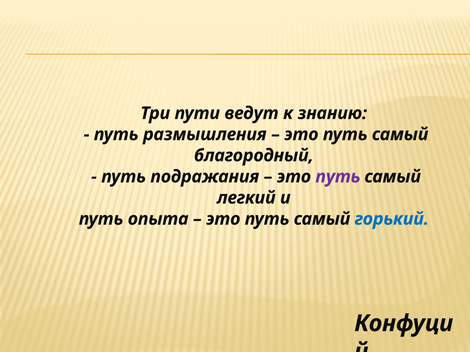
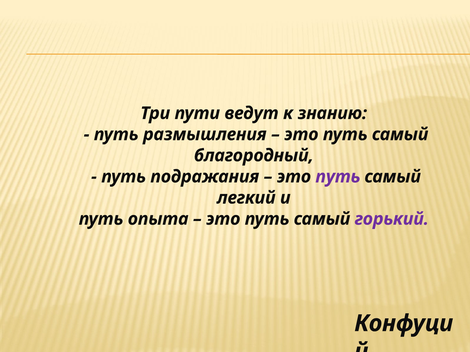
горький colour: blue -> purple (392, 219)
